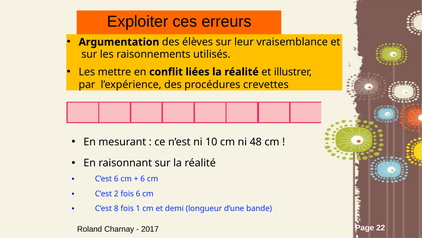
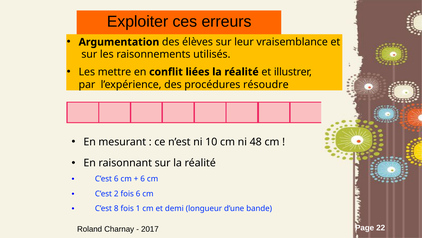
crevettes: crevettes -> résoudre (266, 85)
